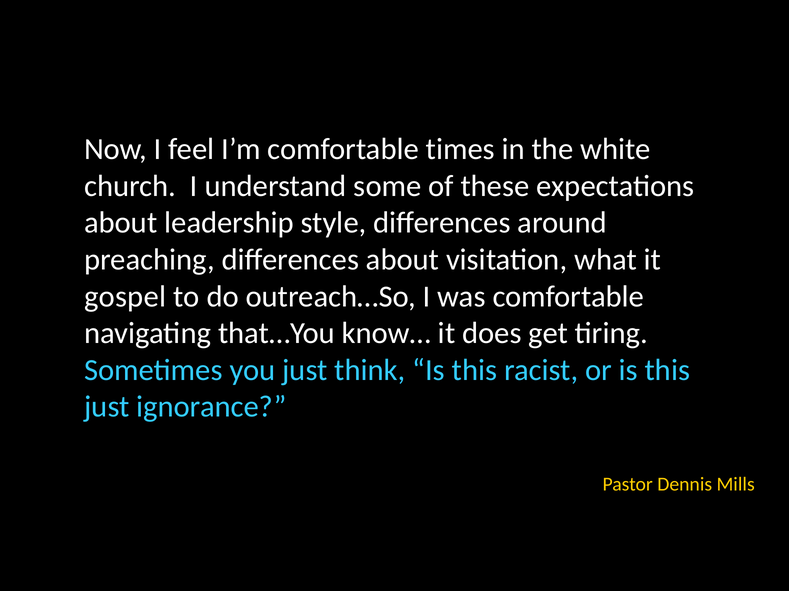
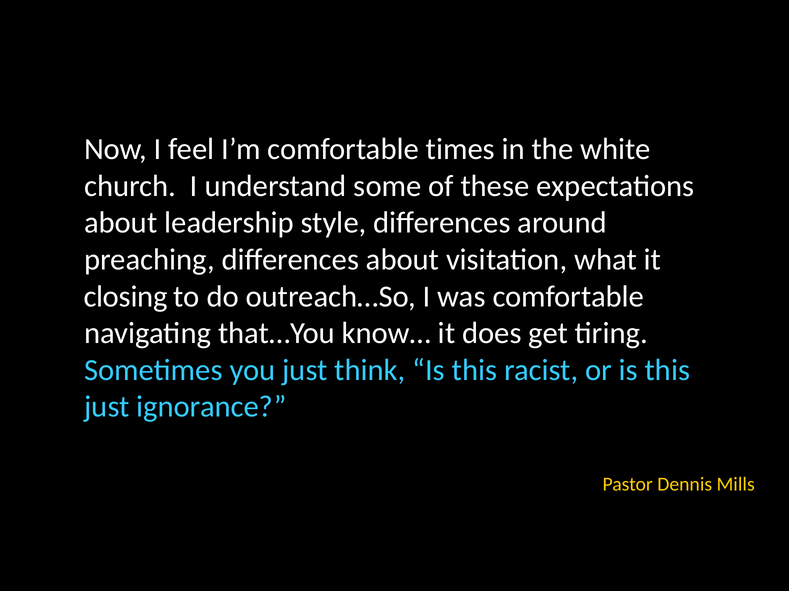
gospel: gospel -> closing (126, 297)
